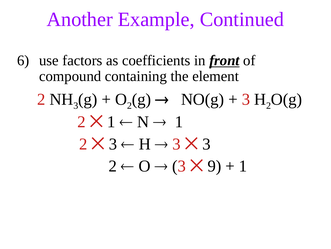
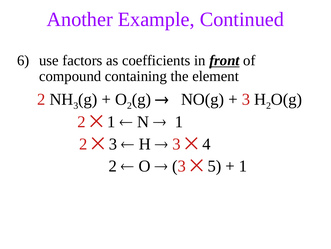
3: 3 -> 4 (206, 144)
9: 9 -> 5 (214, 166)
